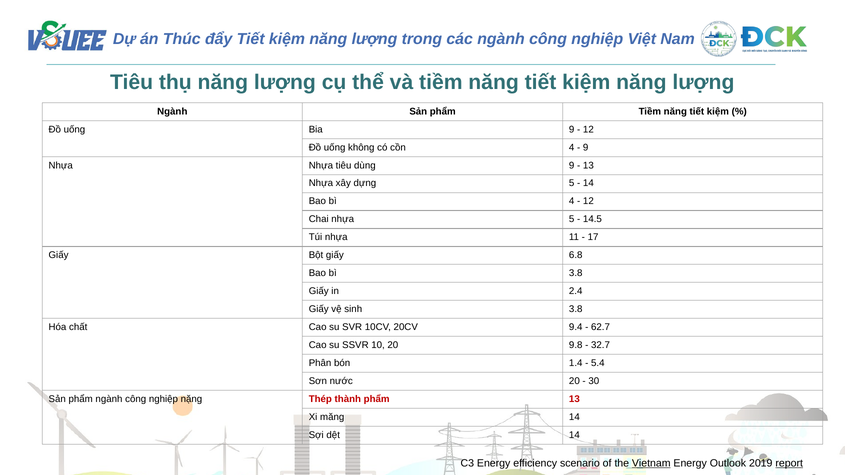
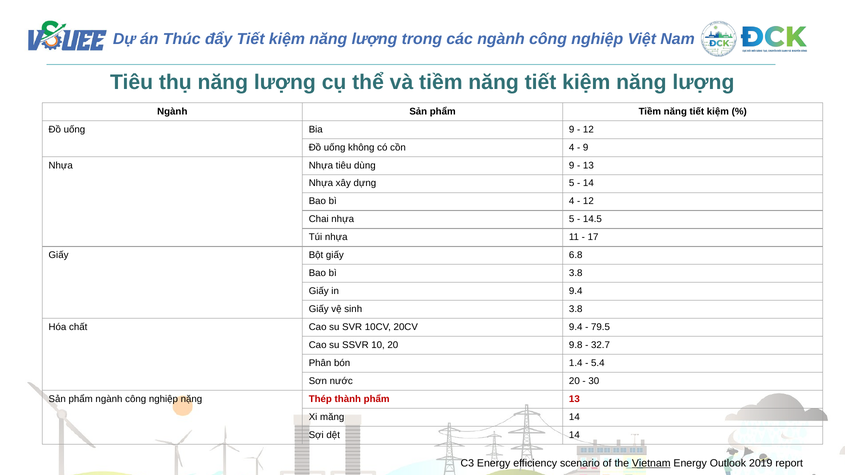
in 2.4: 2.4 -> 9.4 (576, 291)
62.7: 62.7 -> 79.5 (600, 327)
report underline: present -> none (789, 463)
